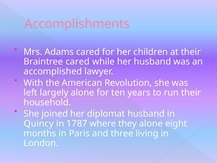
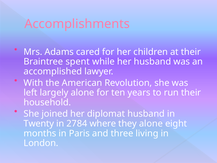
Braintree cared: cared -> spent (78, 62)
Quincy: Quincy -> Twenty (39, 123)
1787: 1787 -> 2784 (77, 123)
